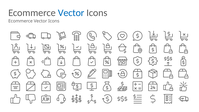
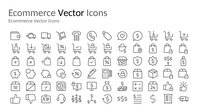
Vector colour: blue -> black (71, 13)
